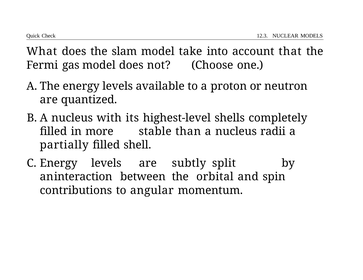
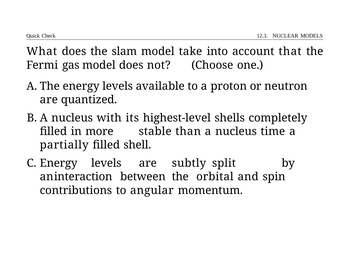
radii: radii -> time (273, 132)
